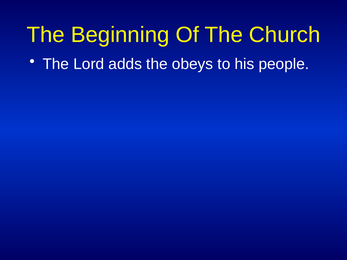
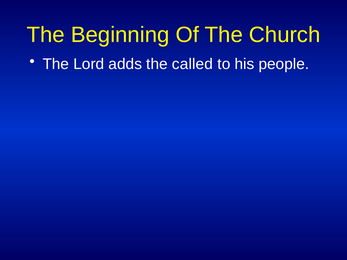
obeys: obeys -> called (192, 64)
